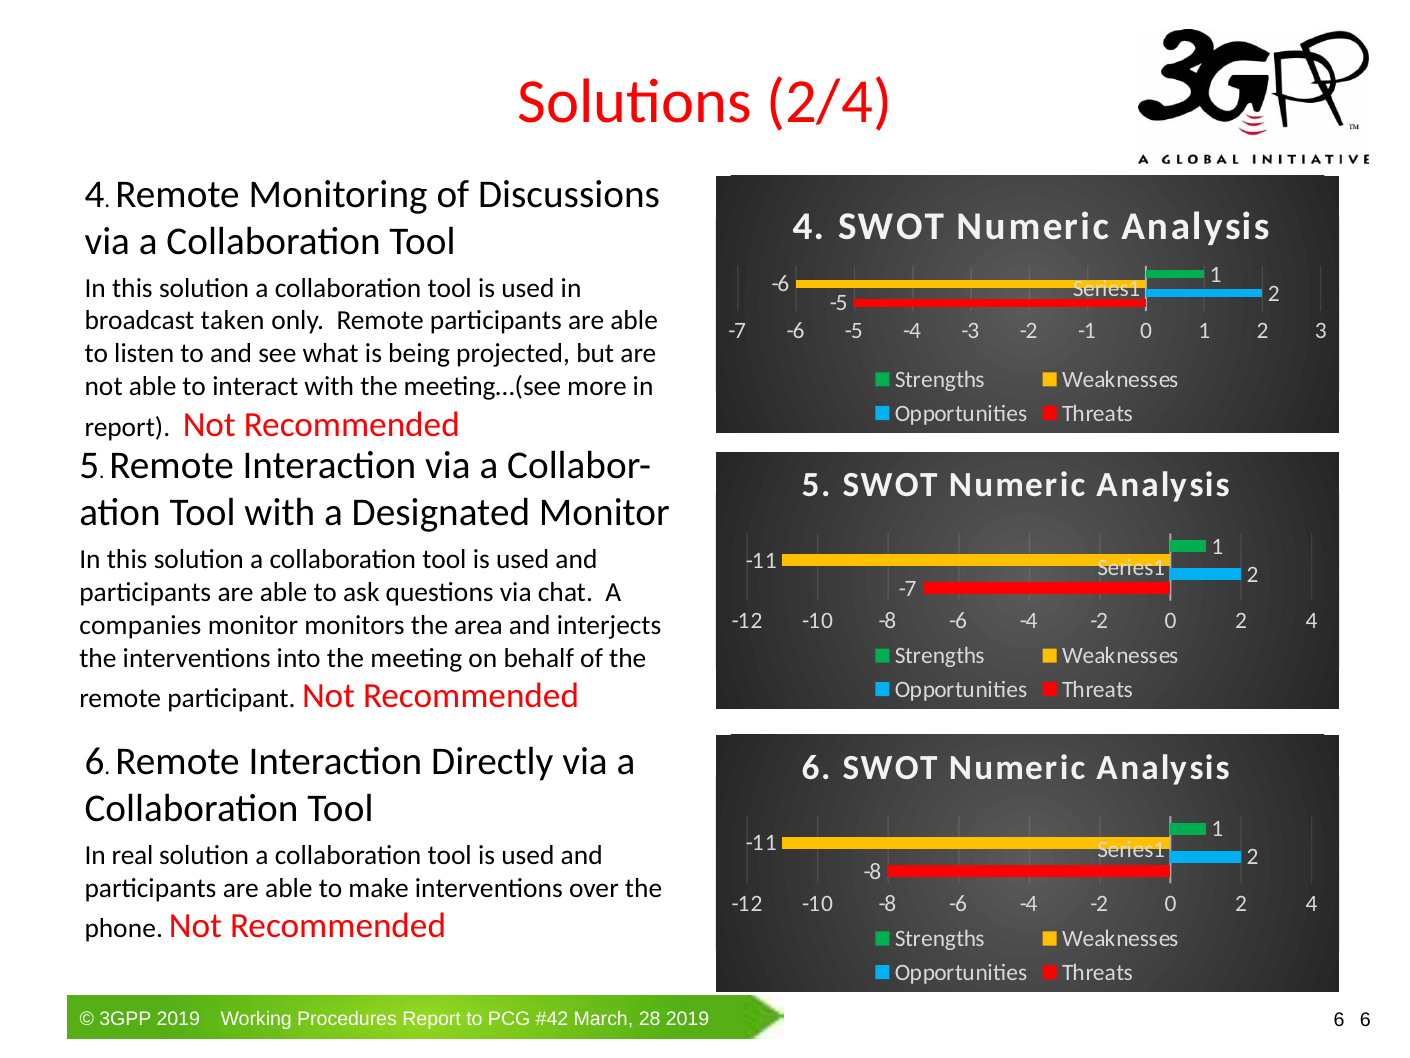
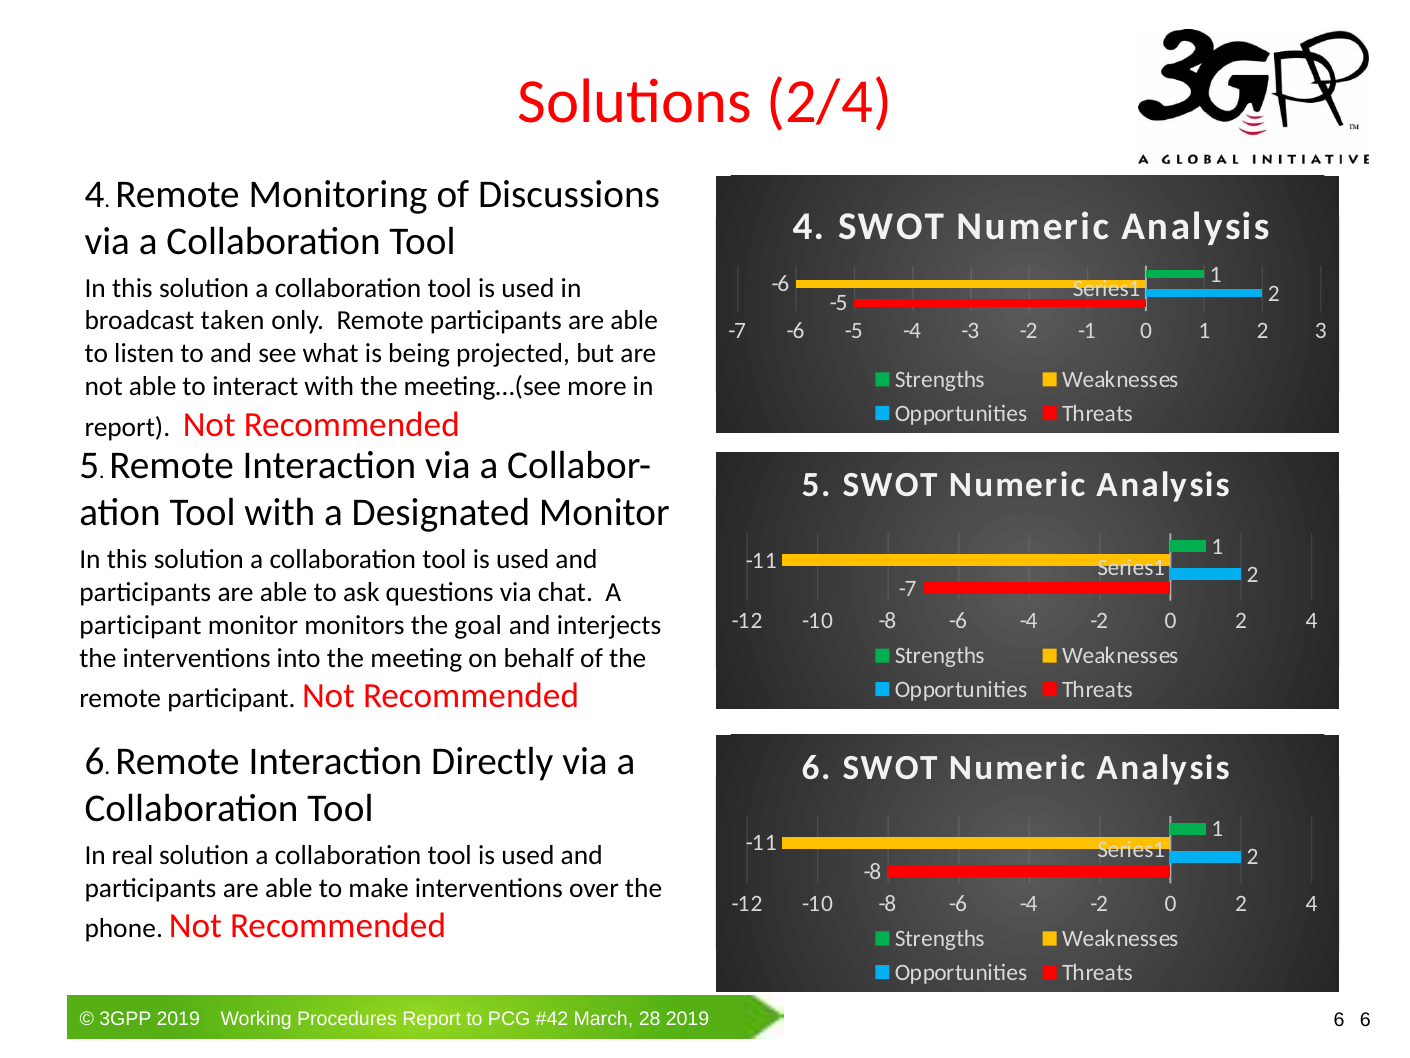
companies: companies -> participant (140, 625)
area: area -> goal (478, 625)
